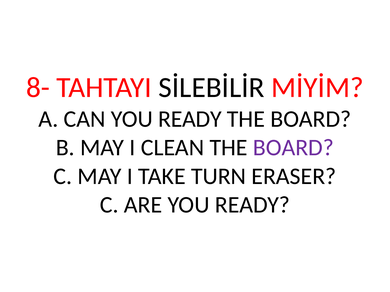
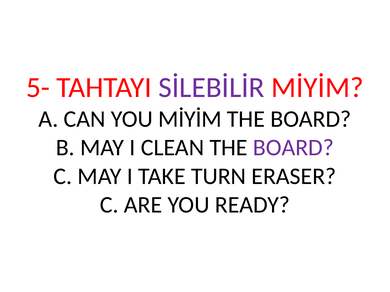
8-: 8- -> 5- (38, 88)
SİLEBİLİR colour: black -> purple (211, 88)
CAN YOU READY: READY -> MİYİM (190, 119)
